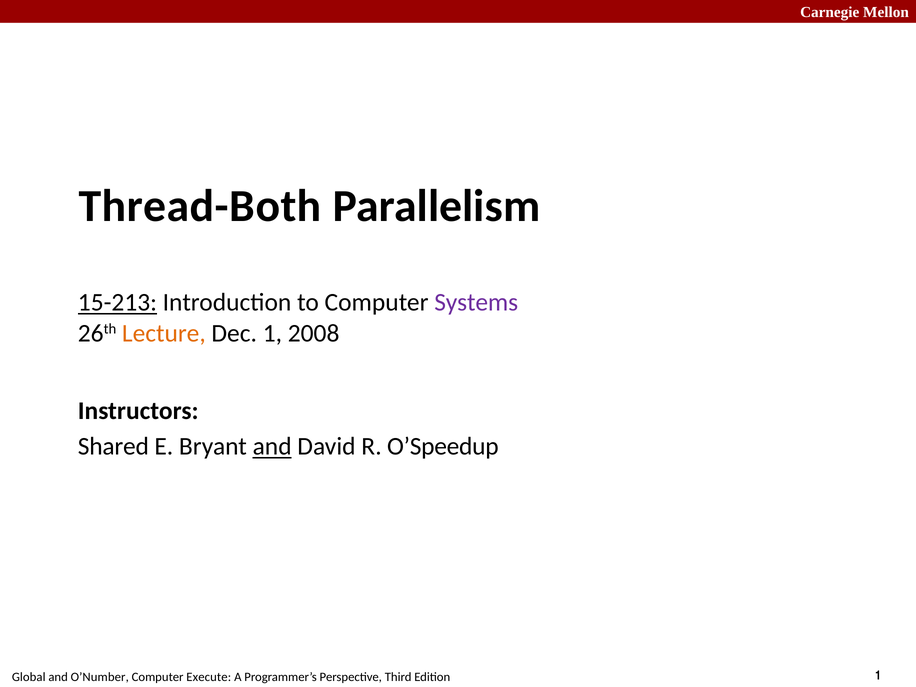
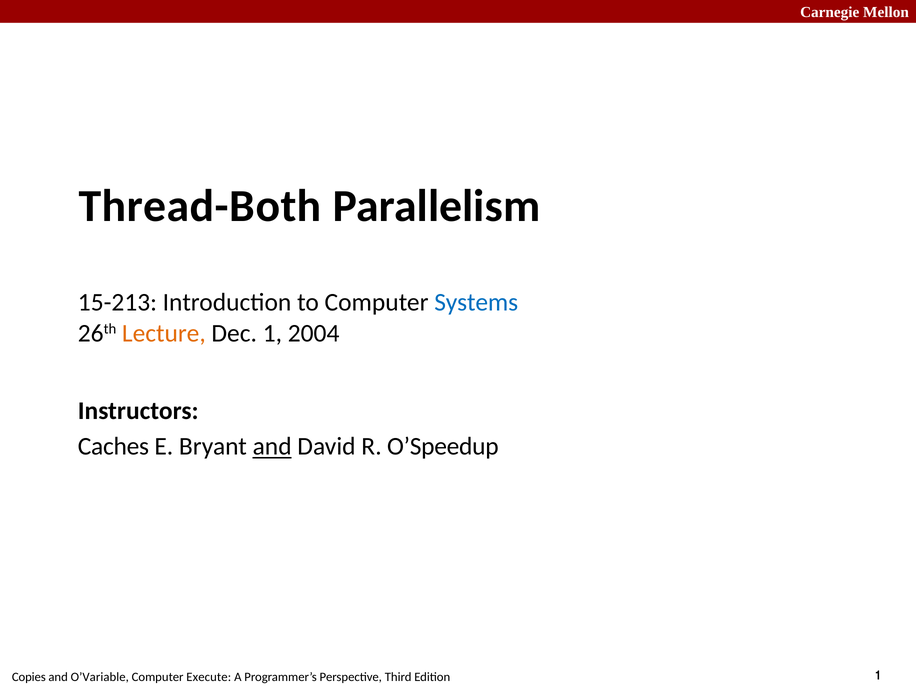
15-213 underline: present -> none (117, 303)
Systems colour: purple -> blue (476, 303)
2008: 2008 -> 2004 (314, 333)
Shared: Shared -> Caches (113, 447)
Global: Global -> Copies (29, 677)
O’Number: O’Number -> O’Variable (100, 677)
